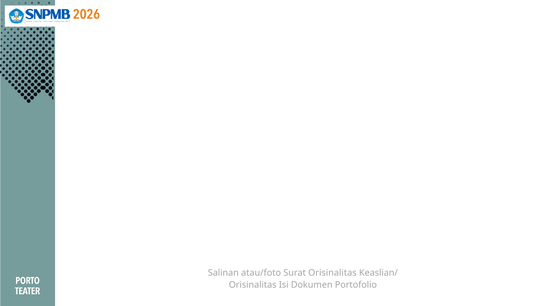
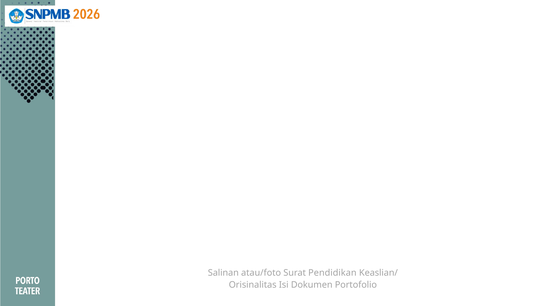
Surat Orisinalitas: Orisinalitas -> Pendidikan (332, 273)
